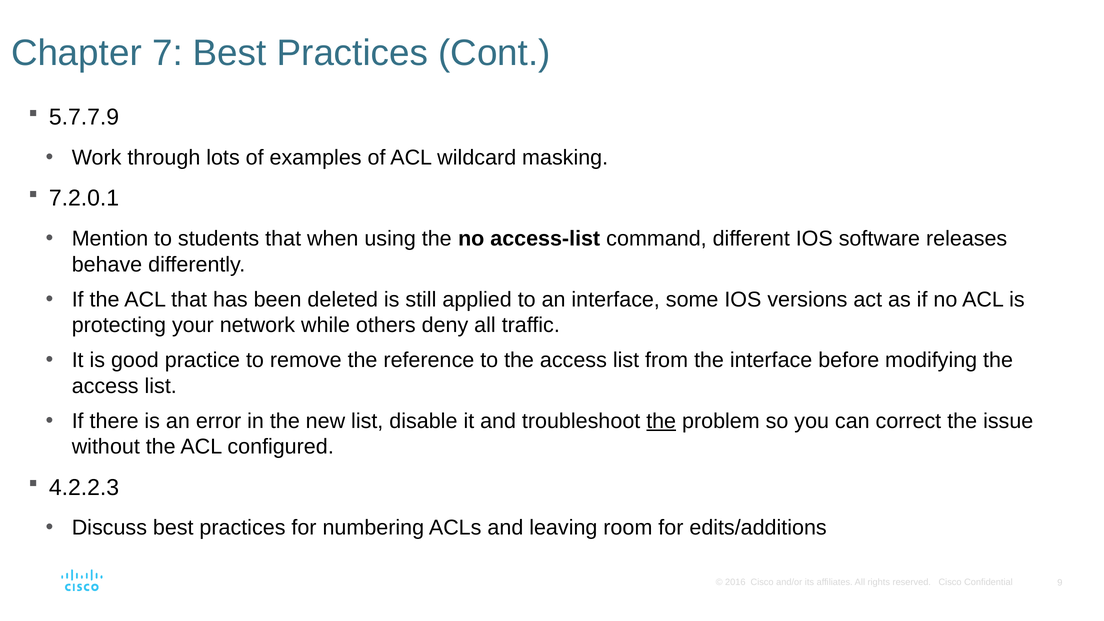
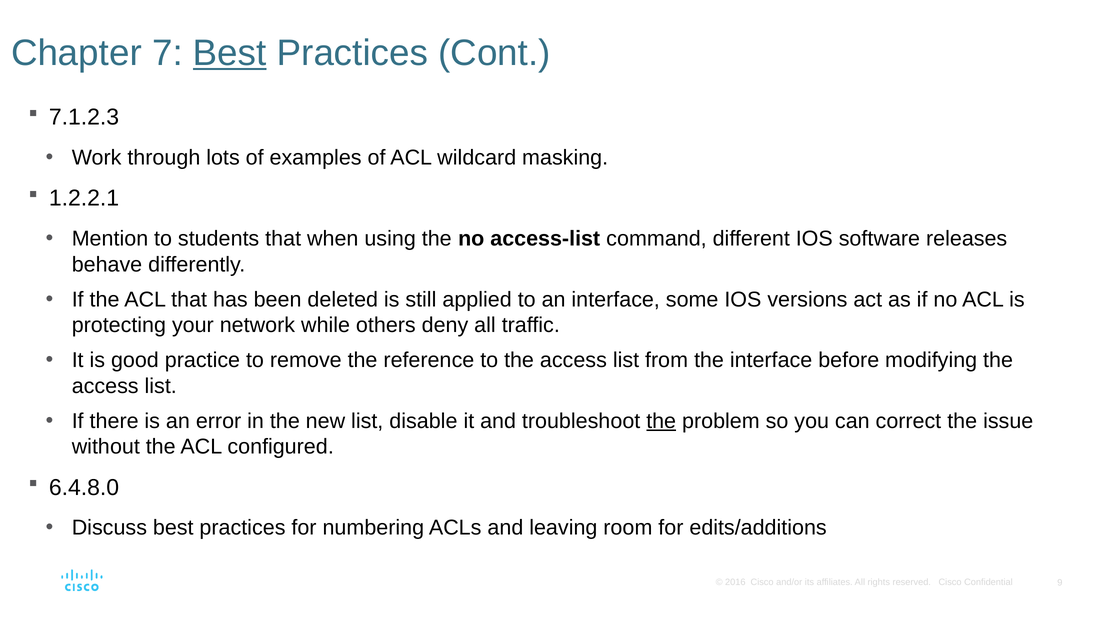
Best underline: none -> present (230, 53)
5.7.7.9: 5.7.7.9 -> 7.1.2.3 (84, 117)
7.2.0.1: 7.2.0.1 -> 1.2.2.1 (84, 198)
4.2.2.3: 4.2.2.3 -> 6.4.8.0 (84, 487)
